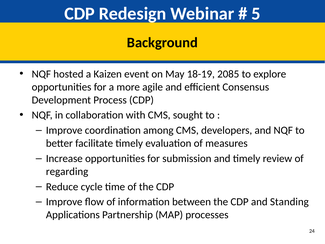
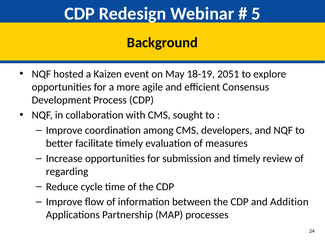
2085: 2085 -> 2051 (228, 74)
Standing: Standing -> Addition (289, 202)
